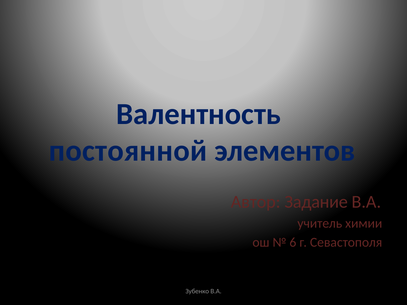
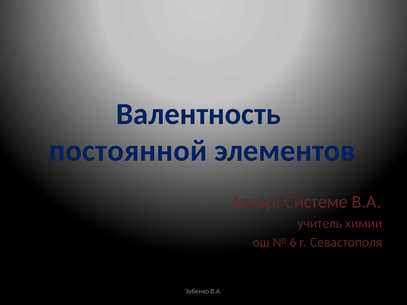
Задание: Задание -> Системе (316, 202)
